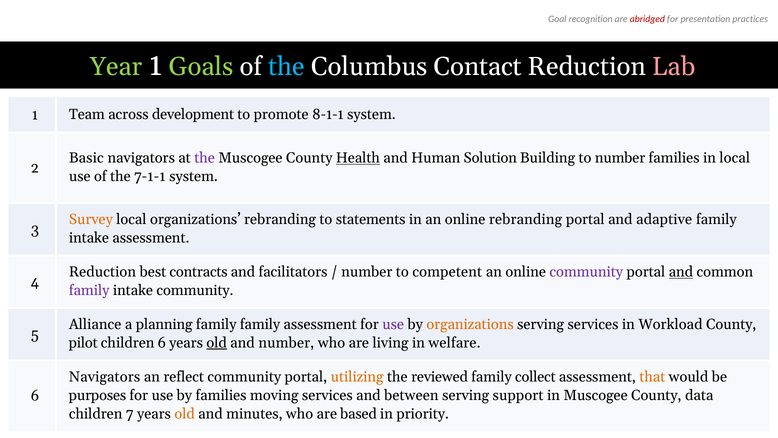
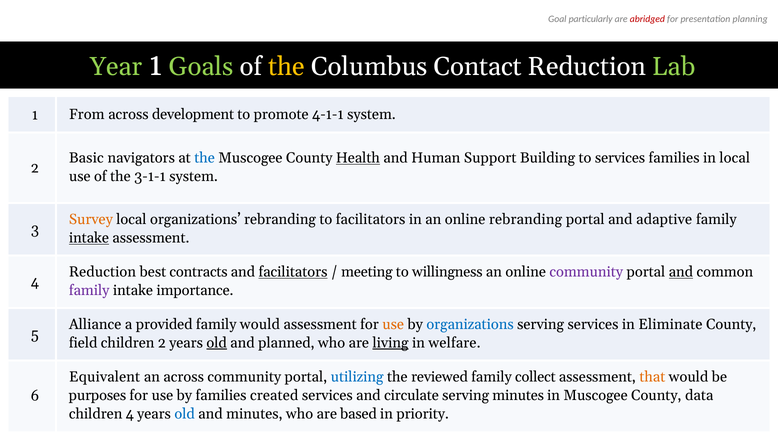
recognition: recognition -> particularly (591, 19)
practices: practices -> planning (750, 19)
the colour: light blue -> yellow (287, 67)
Lab colour: pink -> light green (674, 67)
Team: Team -> From (87, 114)
8-1-1: 8-1-1 -> 4-1-1 (328, 114)
the colour: purple -> blue (205, 158)
Solution: Solution -> Support (490, 158)
to number: number -> services (620, 158)
7-1-1: 7-1-1 -> 3-1-1 (150, 176)
to statements: statements -> facilitators (371, 219)
intake underline: none -> present (89, 238)
facilitators underline: none -> present (293, 272)
number: number -> meeting (367, 272)
competent: competent -> willingness (447, 272)
intake community: community -> importance (195, 290)
planning: planning -> provided (164, 324)
family family: family -> would (260, 324)
use colour: purple -> orange (393, 324)
organizations colour: orange -> blue (470, 324)
Workload: Workload -> Eliminate (670, 324)
pilot: pilot -> field (83, 343)
children 6: 6 -> 2 (162, 343)
and number: number -> planned (286, 343)
living underline: none -> present (391, 343)
Navigators: Navigators -> Equivalent (105, 377)
an reflect: reflect -> across (184, 377)
utilizing colour: orange -> blue (357, 377)
moving: moving -> created (274, 395)
between: between -> circulate (411, 395)
serving support: support -> minutes (518, 395)
children 7: 7 -> 4 (130, 413)
old colour: orange -> blue (185, 413)
